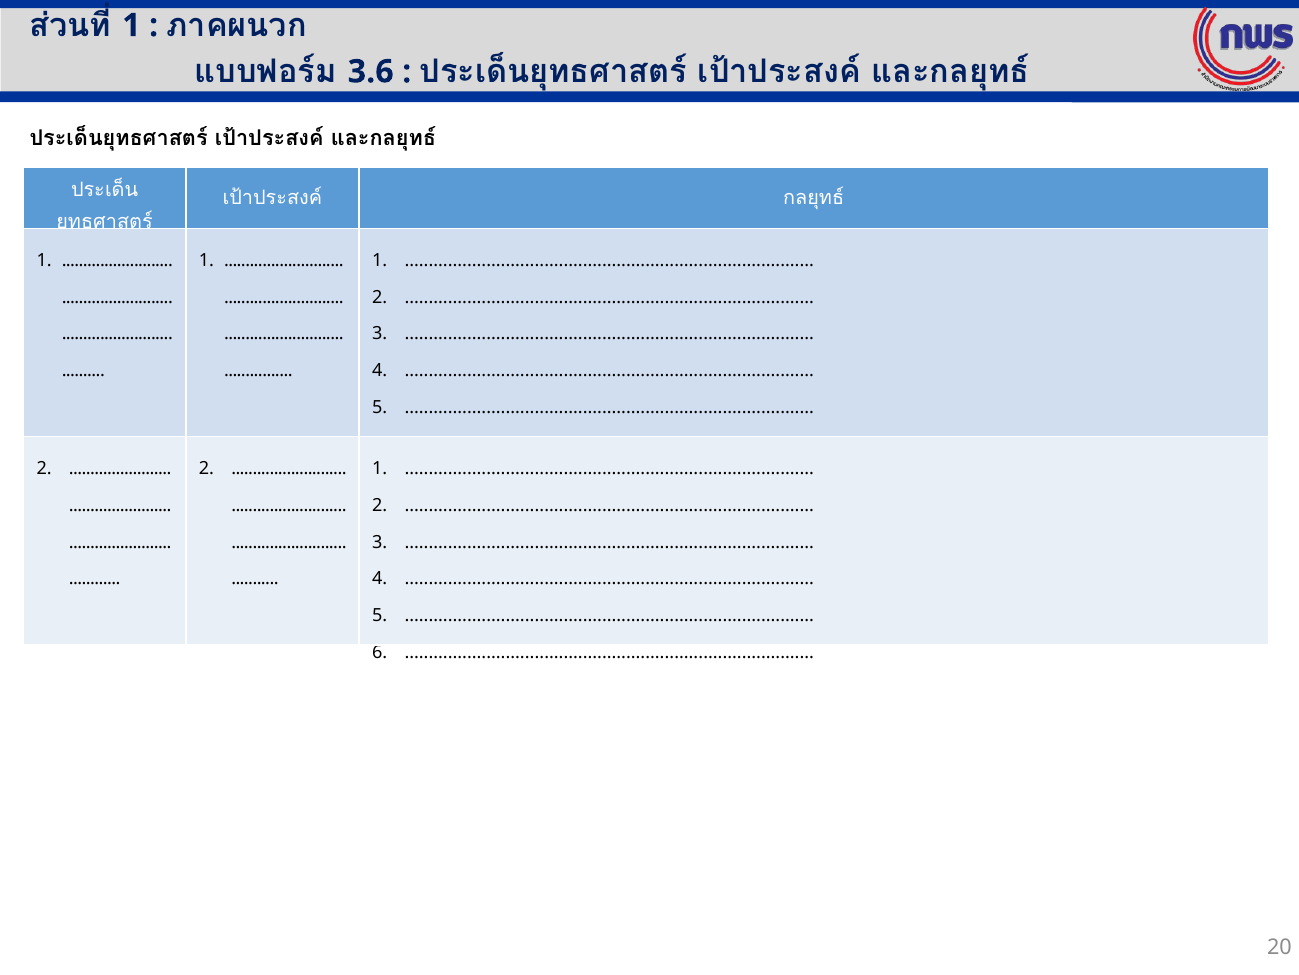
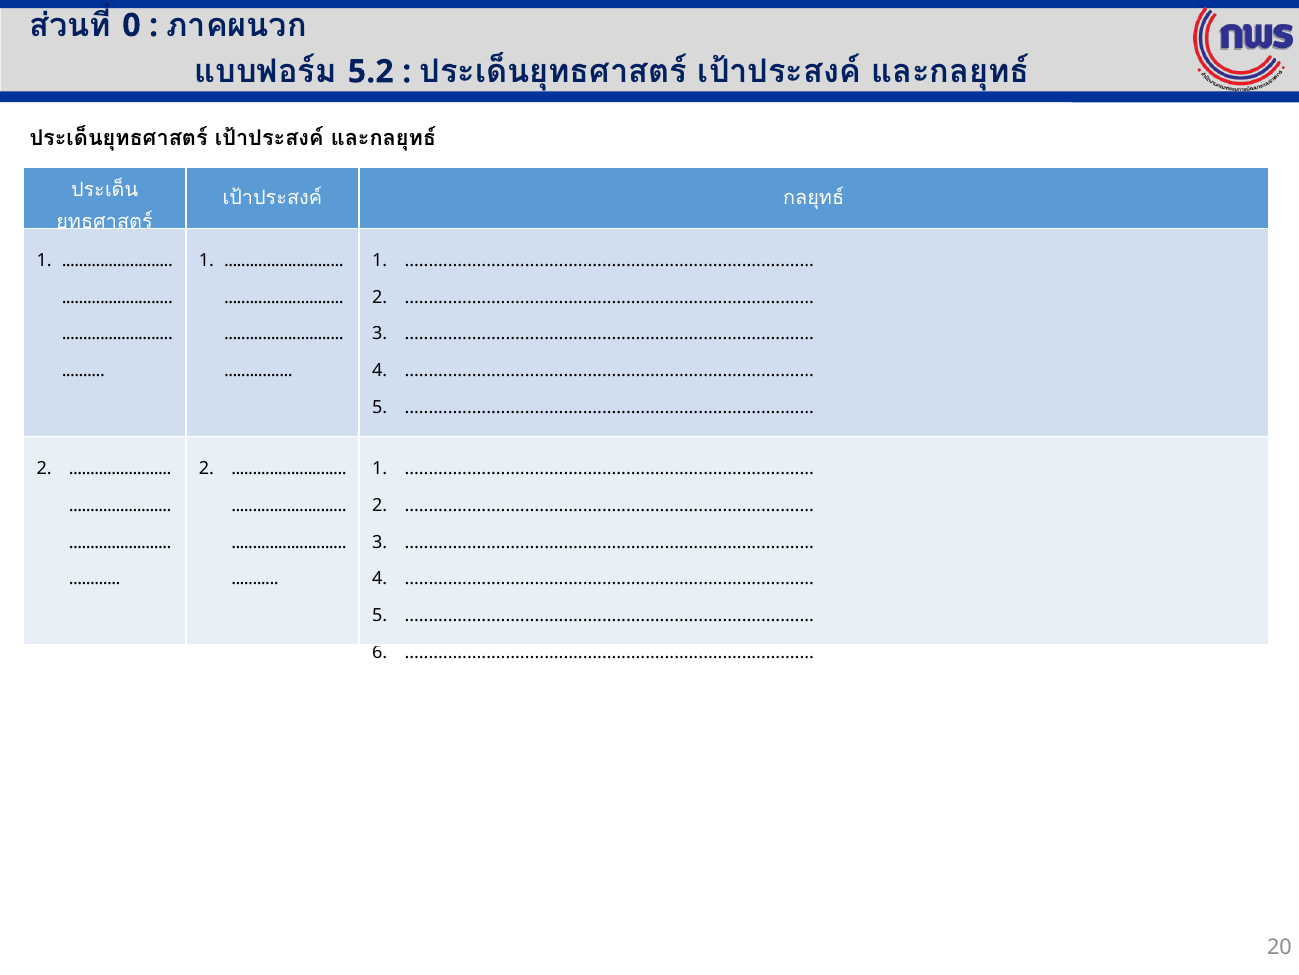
1: 1 -> 0 (131, 25)
3.6: 3.6 -> 5.2 (371, 72)
